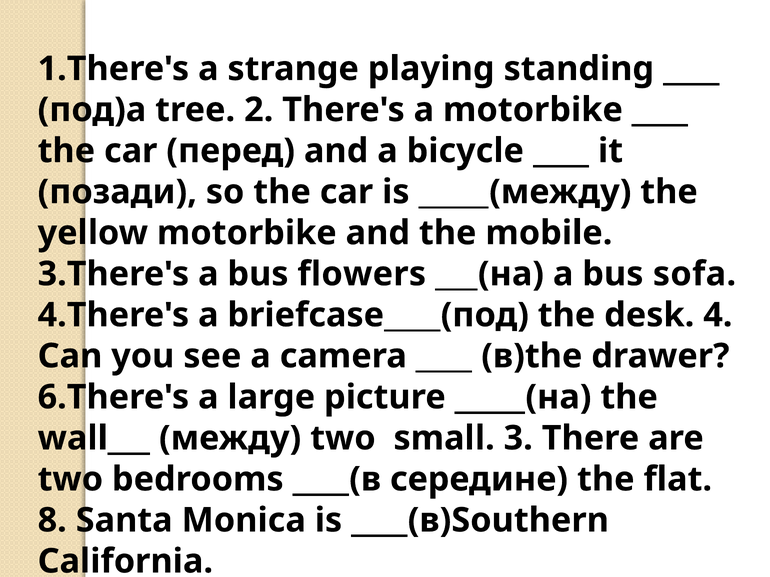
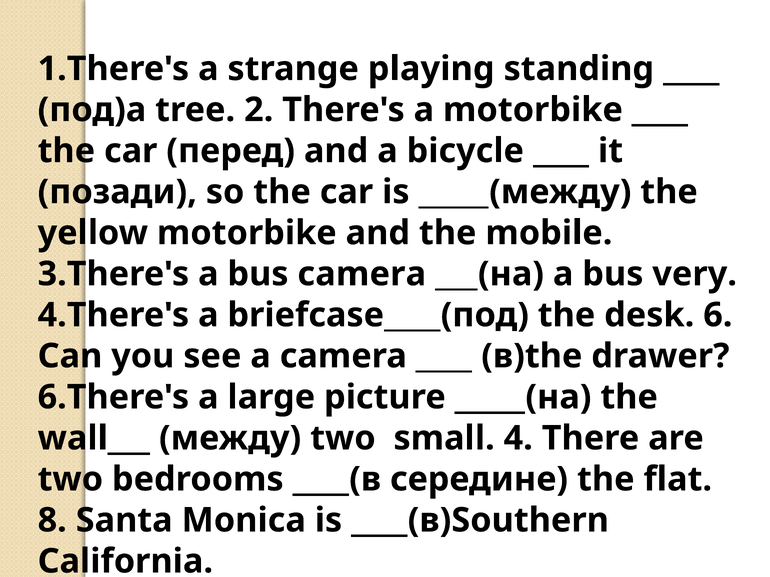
bus flowers: flowers -> camera (362, 274)
sofa: sofa -> very (695, 274)
4: 4 -> 6 (718, 315)
3: 3 -> 4 (518, 439)
